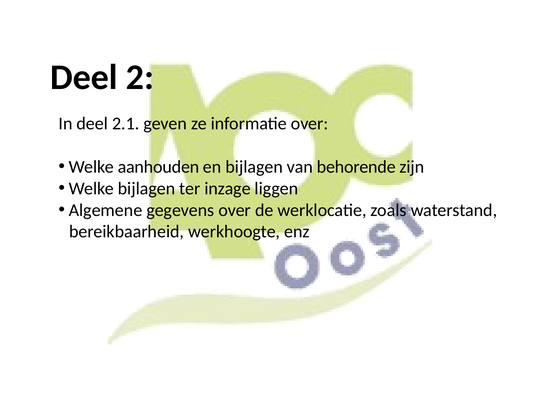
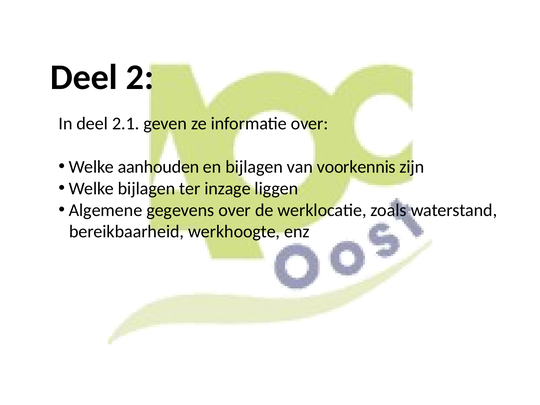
behorende: behorende -> voorkennis (356, 167)
